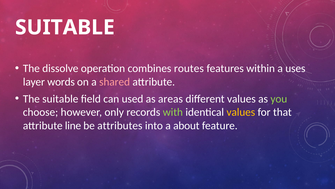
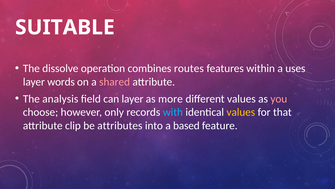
The suitable: suitable -> analysis (60, 99)
can used: used -> layer (133, 99)
areas: areas -> more (170, 99)
you colour: light green -> pink (279, 99)
with colour: light green -> light blue (173, 112)
line: line -> clip (73, 125)
about: about -> based (186, 125)
